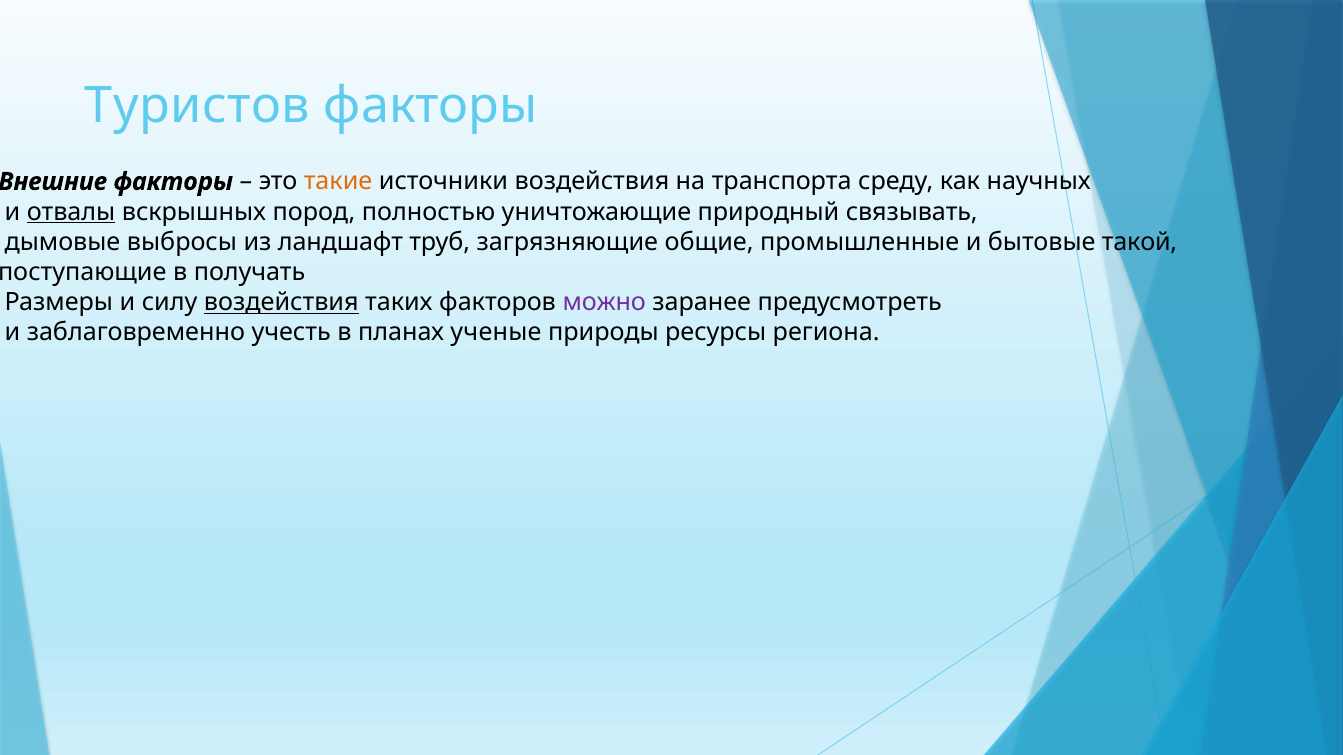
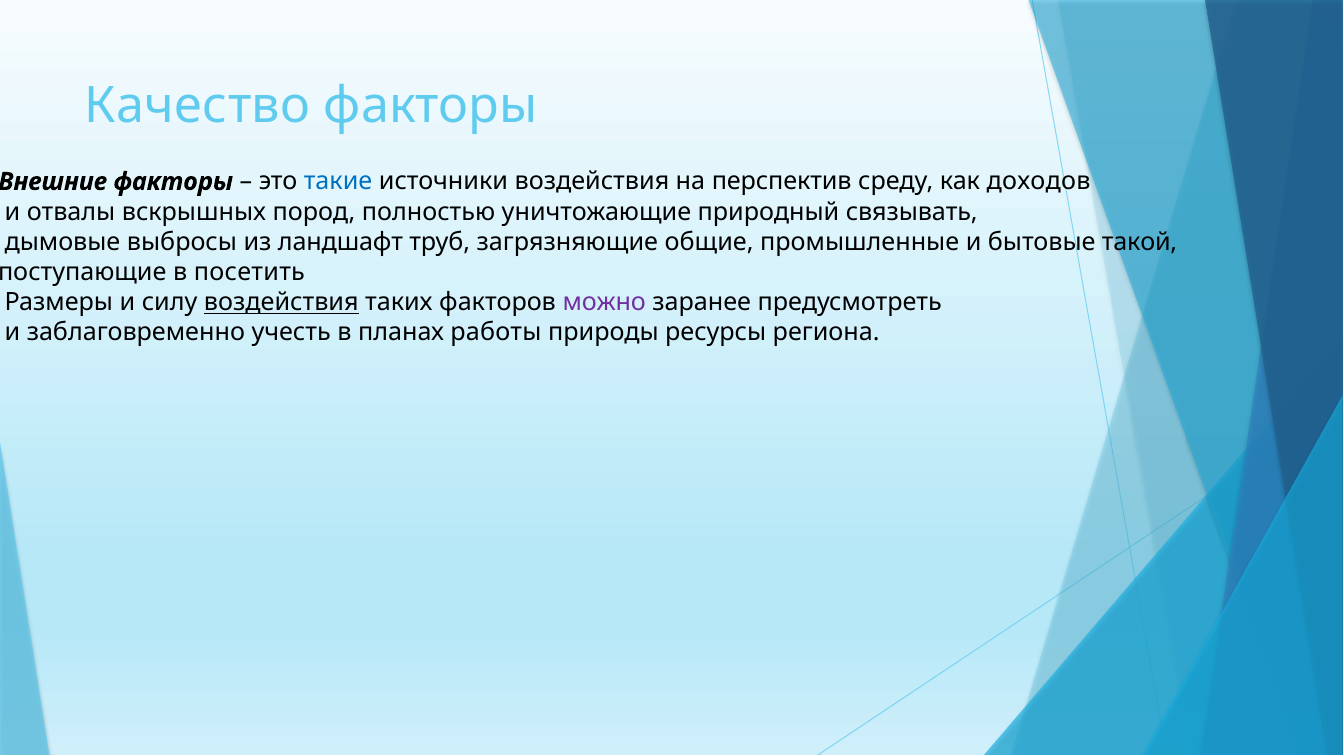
Туристов: Туристов -> Качество (198, 106)
такие colour: orange -> blue (338, 182)
транспорта: транспорта -> перспектив (782, 182)
научных: научных -> доходов (1039, 182)
отвалы underline: present -> none (71, 212)
получать: получать -> посетить (249, 272)
ученые: ученые -> работы (496, 333)
